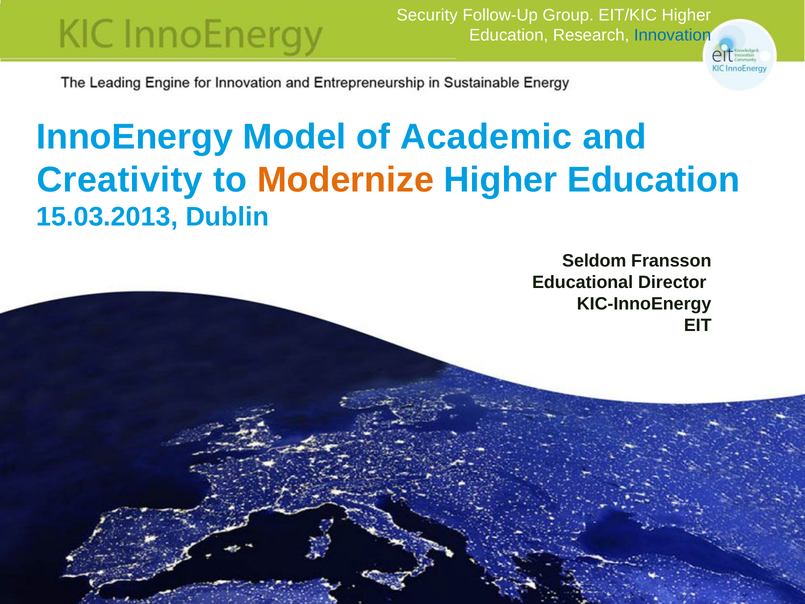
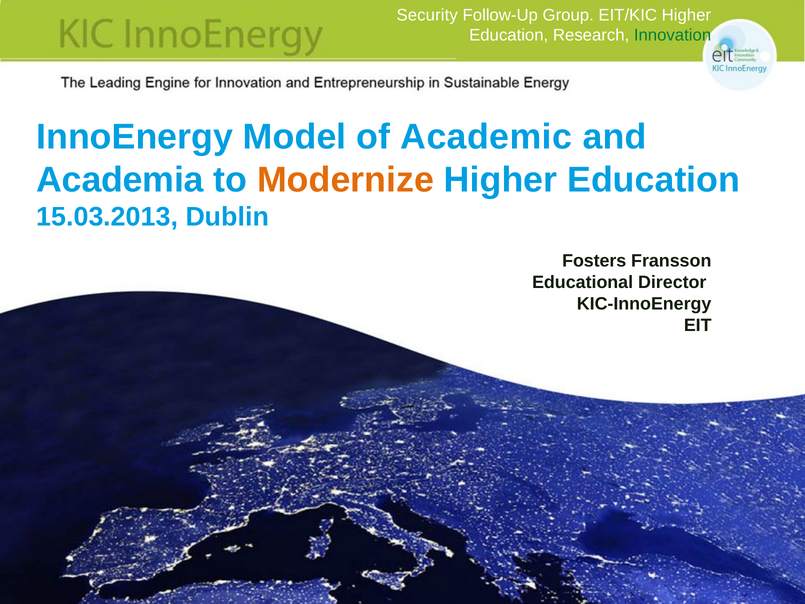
Innovation colour: blue -> green (673, 35)
Creativity: Creativity -> Academia (120, 180)
Seldom: Seldom -> Fosters (594, 261)
